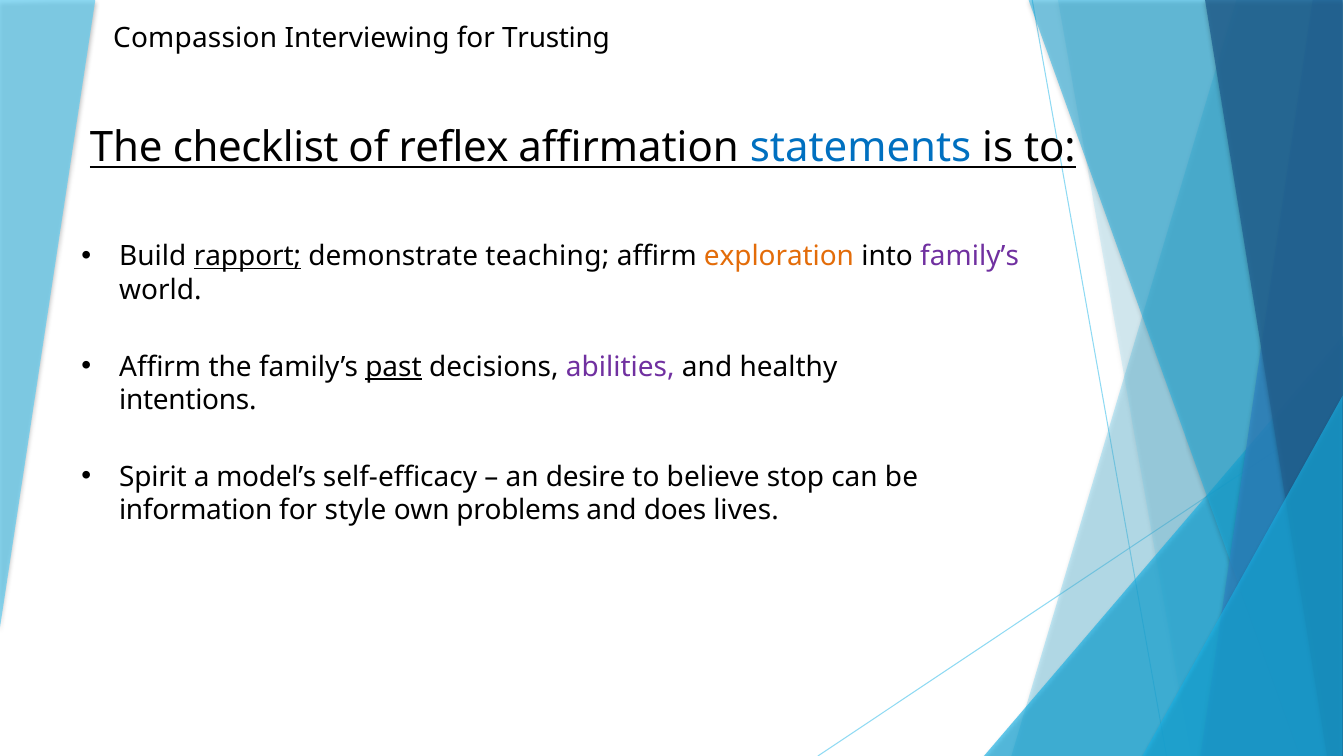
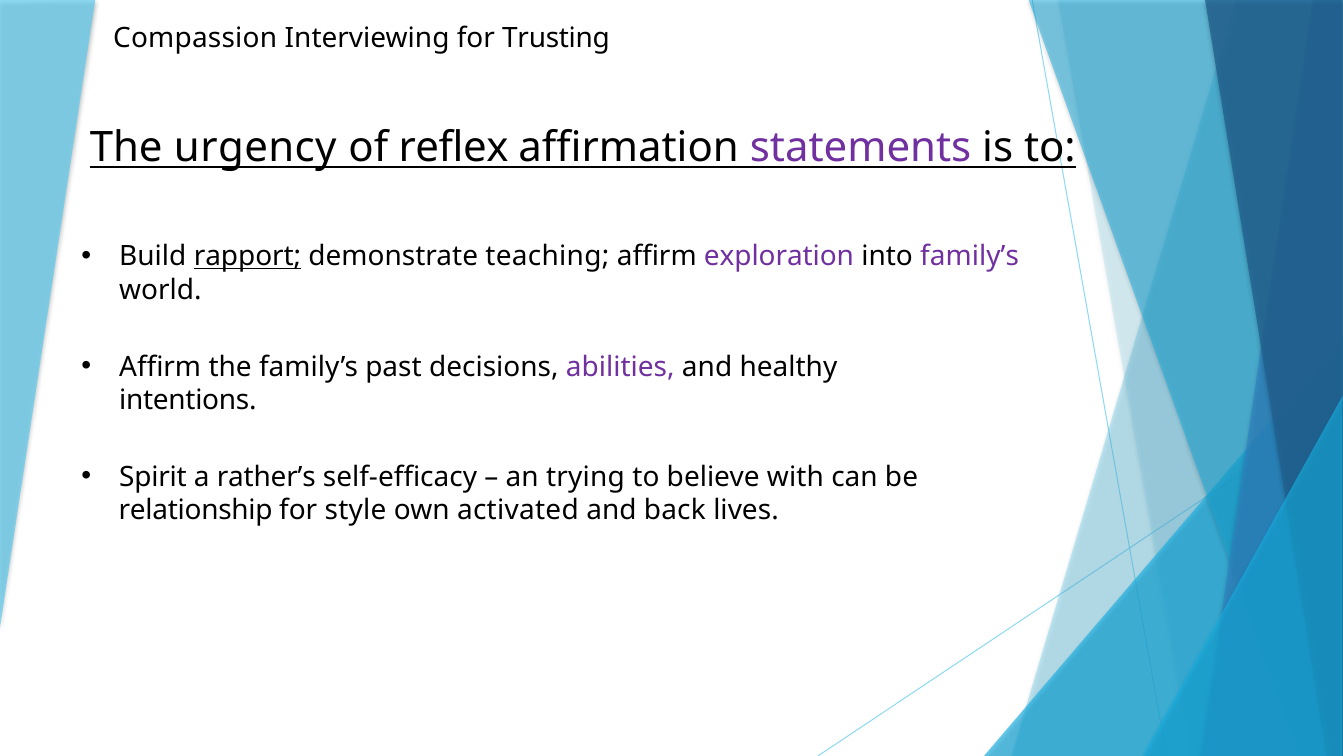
checklist: checklist -> urgency (255, 148)
statements colour: blue -> purple (861, 148)
exploration colour: orange -> purple (779, 256)
past underline: present -> none (393, 366)
model’s: model’s -> rather’s (266, 477)
desire: desire -> trying (585, 477)
stop: stop -> with (795, 477)
information: information -> relationship (196, 510)
problems: problems -> activated (518, 510)
does: does -> back (675, 510)
